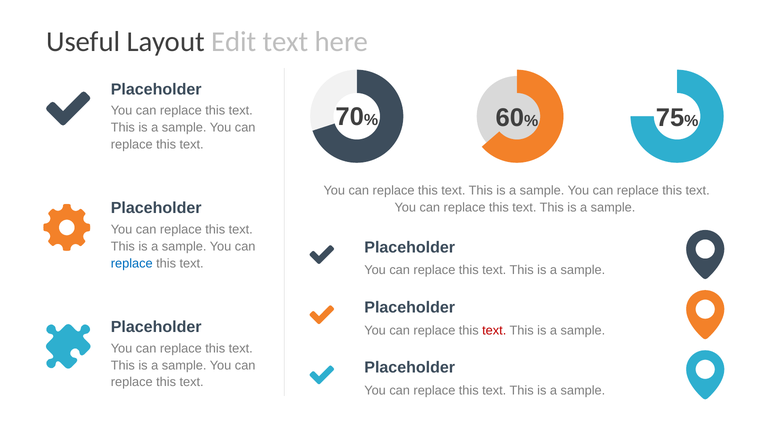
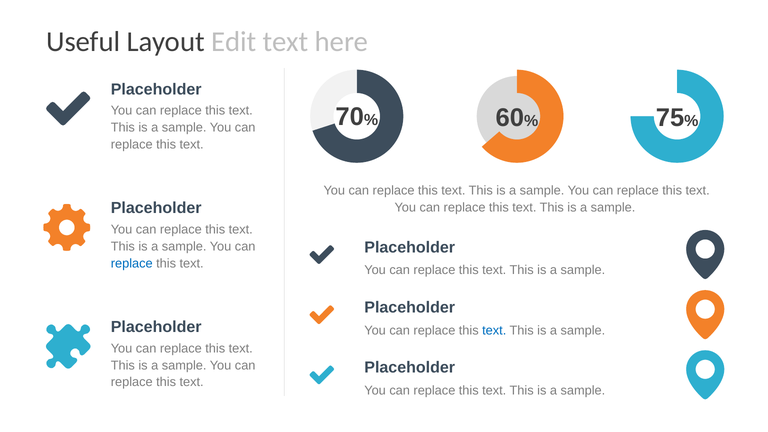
text colour: red -> blue (494, 330)
